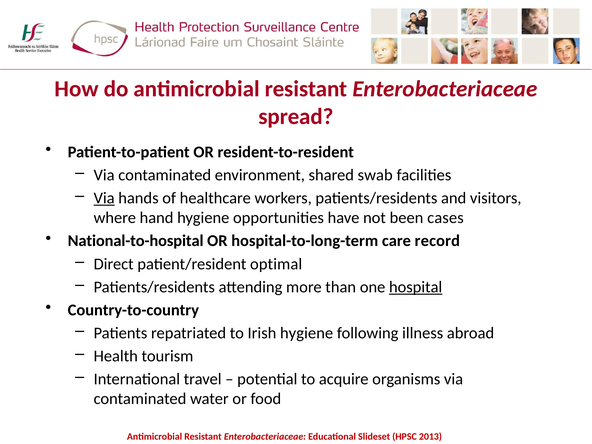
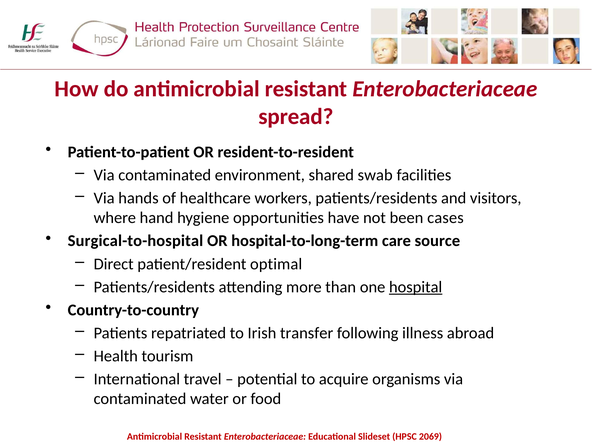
Via underline: present -> none (104, 198)
National-to-hospital: National-to-hospital -> Surgical-to-hospital (136, 241)
record: record -> source (437, 241)
Irish hygiene: hygiene -> transfer (307, 333)
2013: 2013 -> 2069 (430, 437)
